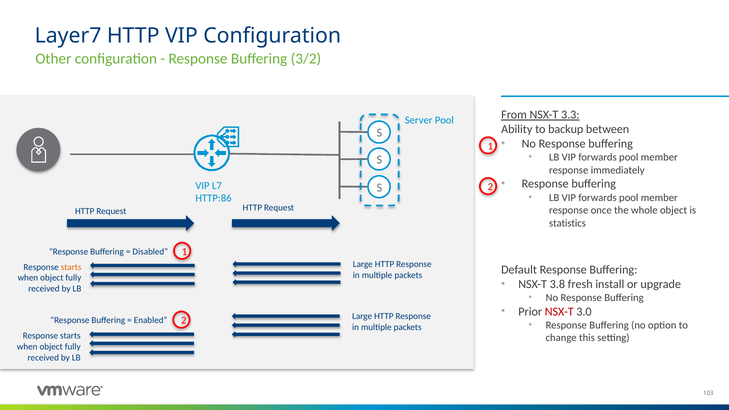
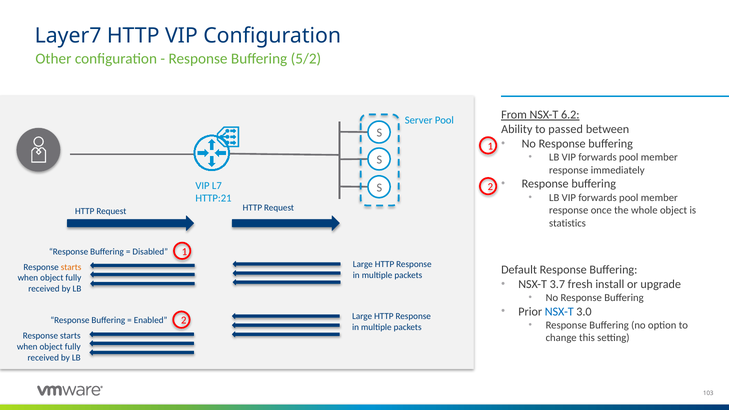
3/2: 3/2 -> 5/2 (306, 59)
3.3: 3.3 -> 6.2 (570, 115)
backup: backup -> passed (566, 129)
HTTP:86: HTTP:86 -> HTTP:21 (214, 198)
3.8: 3.8 -> 3.7 (557, 284)
NSX-T colour: red -> blue (559, 312)
